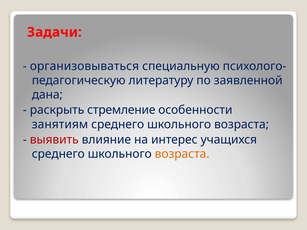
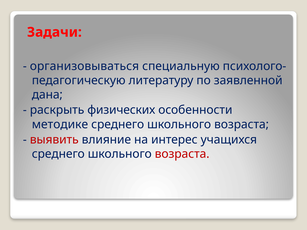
стремление: стремление -> физических (121, 110)
занятиям: занятиям -> методике (60, 124)
возраста colour: orange -> red (182, 154)
